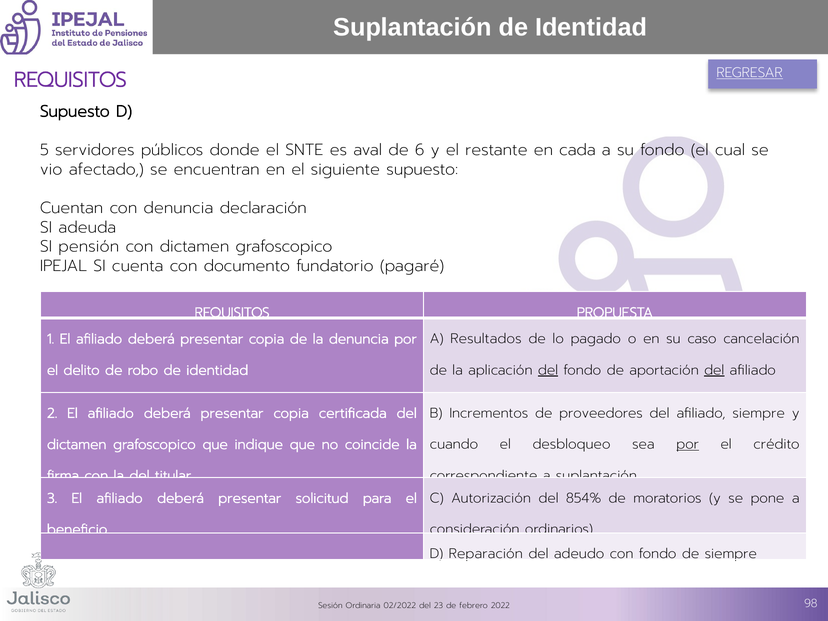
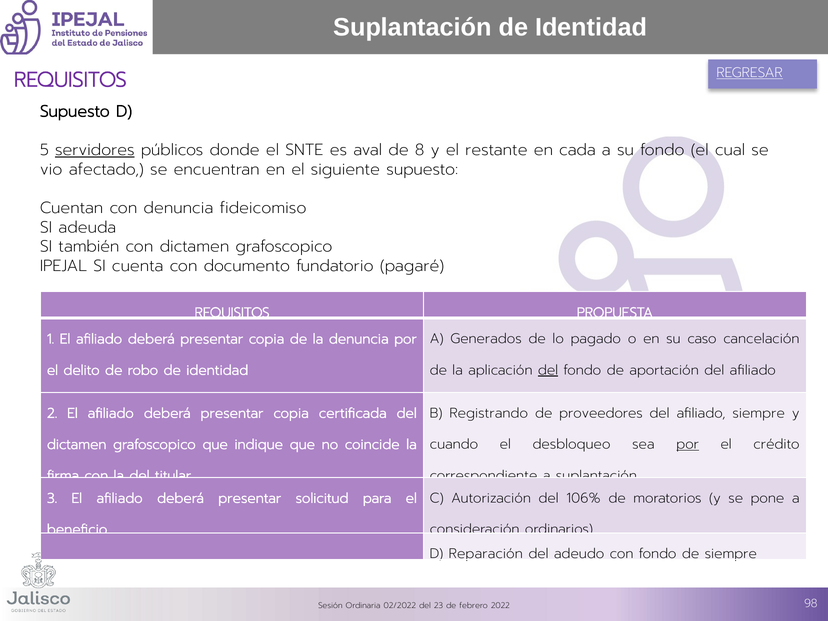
servidores underline: none -> present (95, 150)
6: 6 -> 8 (420, 150)
declaración: declaración -> fideicomiso (263, 208)
pensión: pensión -> también (89, 247)
Resultados: Resultados -> Generados (486, 339)
del underline: present -> none (714, 370)
Incrementos: Incrementos -> Registrando (489, 413)
854%: 854% -> 106% (583, 498)
